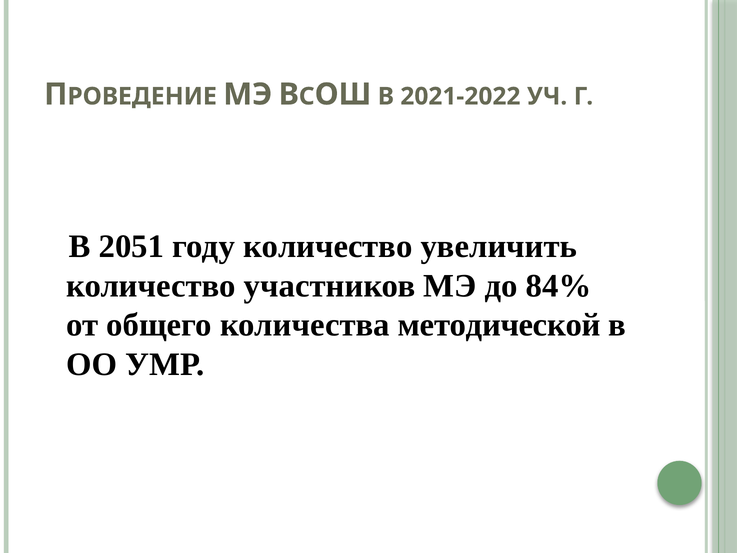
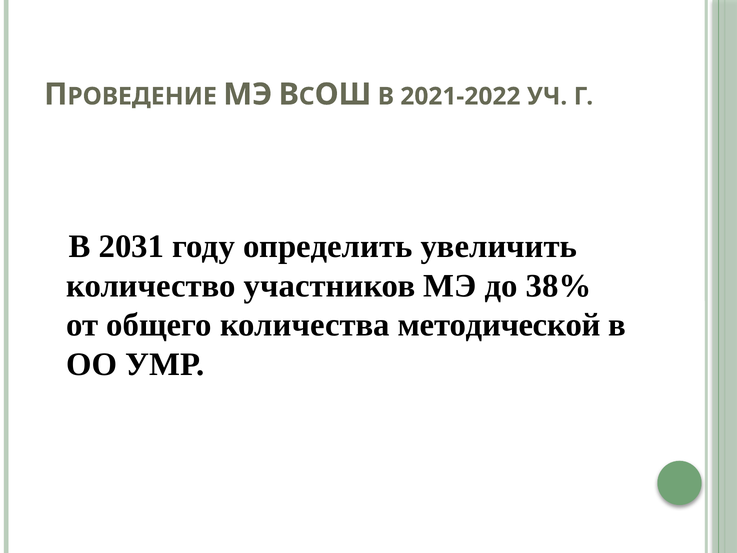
2051: 2051 -> 2031 (131, 246)
году количество: количество -> определить (328, 246)
84%: 84% -> 38% (559, 286)
